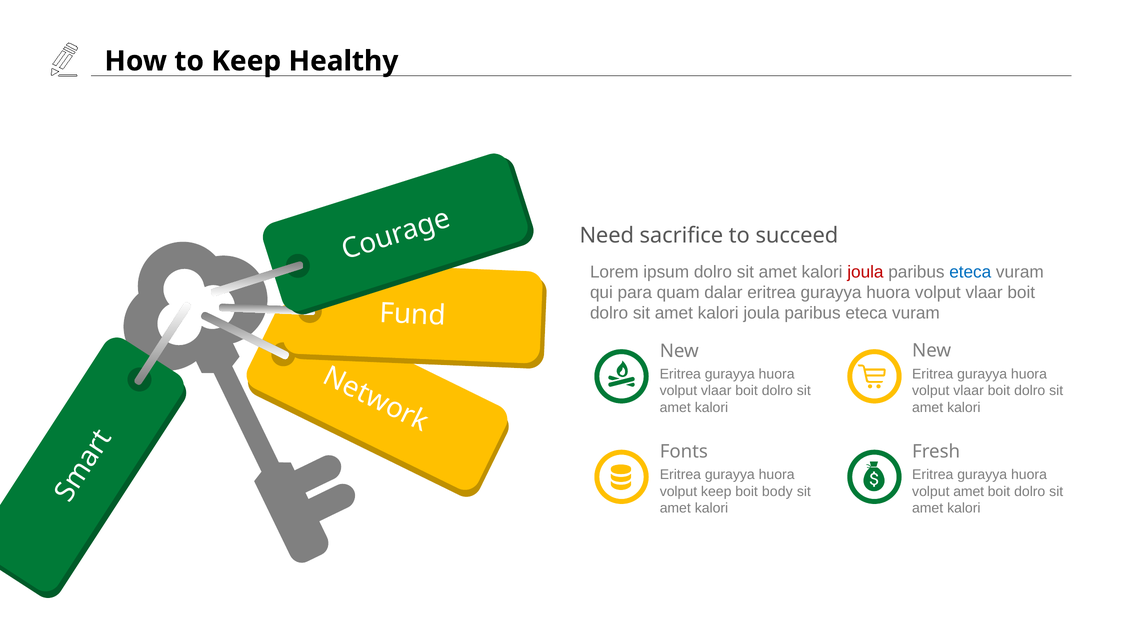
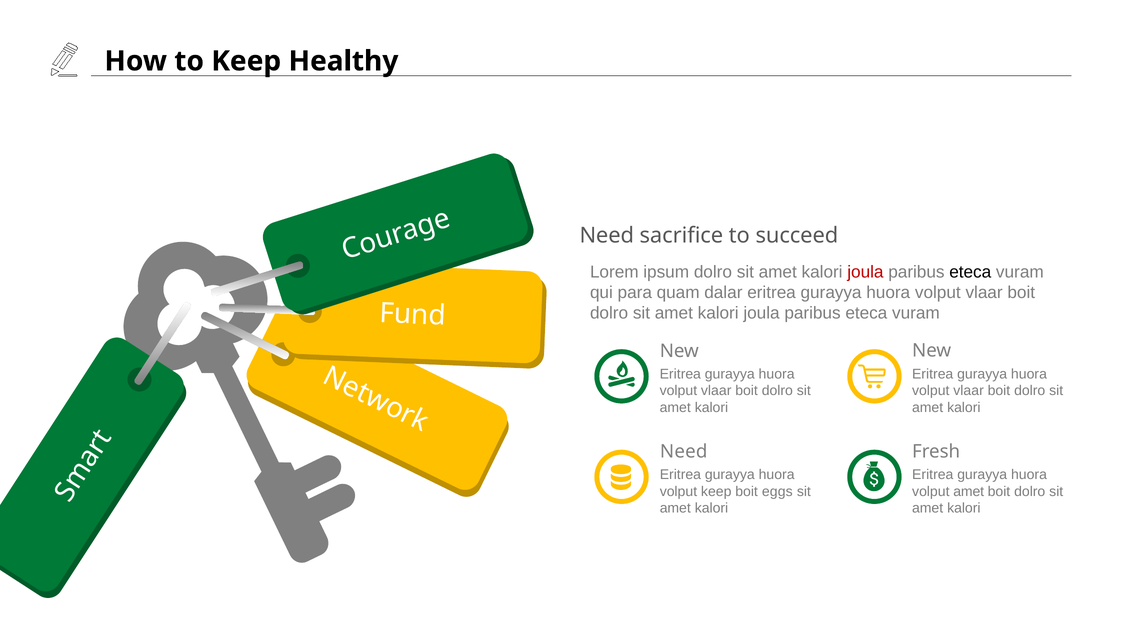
eteca colour: blue -> black (970, 272)
Fonts: Fonts -> Need (684, 452)
body: body -> eggs (777, 492)
